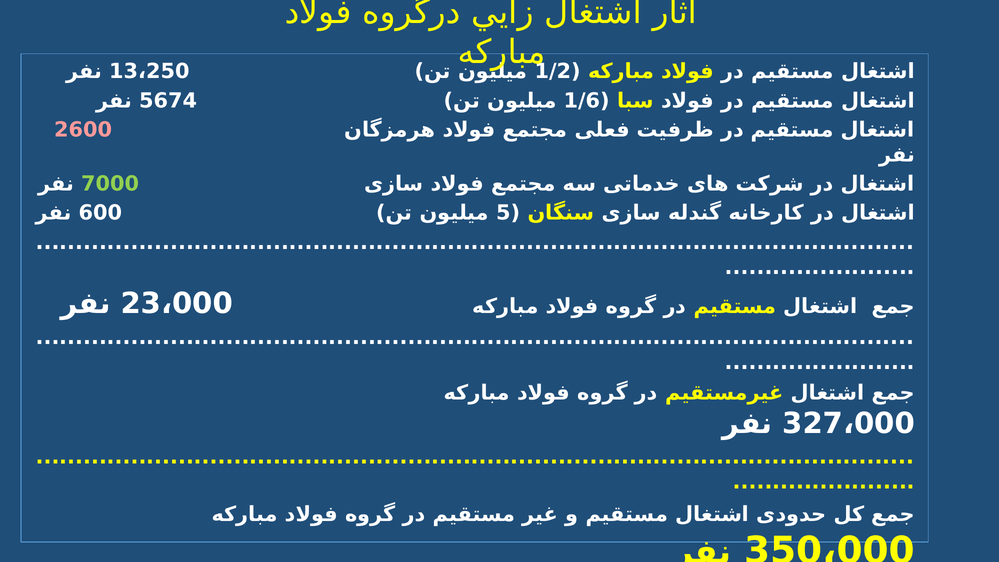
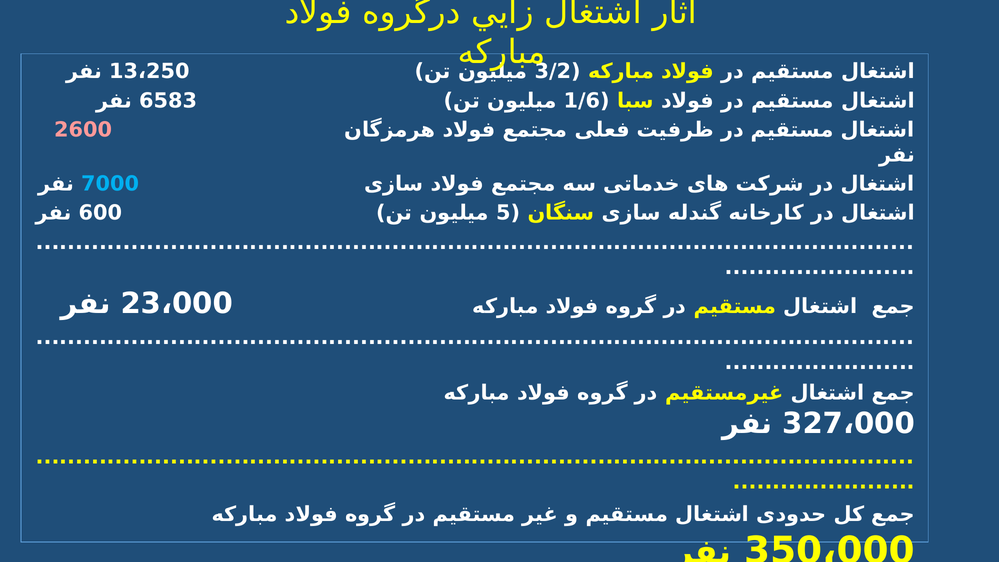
1/2: 1/2 -> 3/2 (553, 71)
5674: 5674 -> 6583 (168, 101)
7000 colour: light green -> light blue (110, 184)
